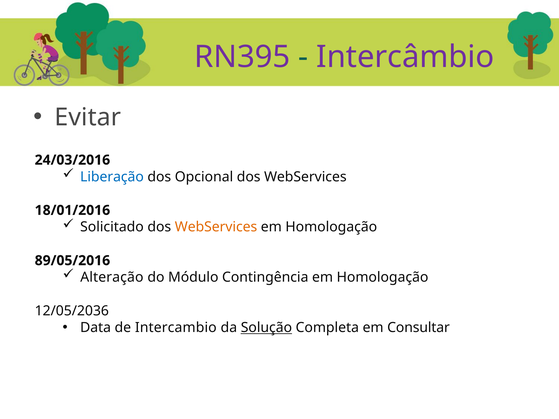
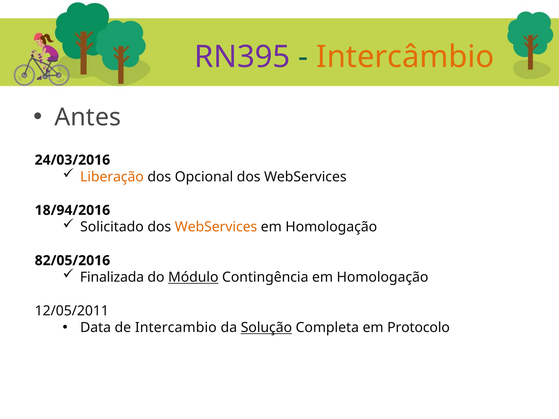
Intercâmbio colour: purple -> orange (405, 57)
Evitar: Evitar -> Antes (88, 117)
Liberação colour: blue -> orange (112, 177)
18/01/2016: 18/01/2016 -> 18/94/2016 (72, 210)
89/05/2016: 89/05/2016 -> 82/05/2016 (72, 261)
Alteração: Alteração -> Finalizada (112, 277)
Módulo underline: none -> present (193, 277)
12/05/2036: 12/05/2036 -> 12/05/2011 (72, 311)
Consultar: Consultar -> Protocolo (418, 328)
